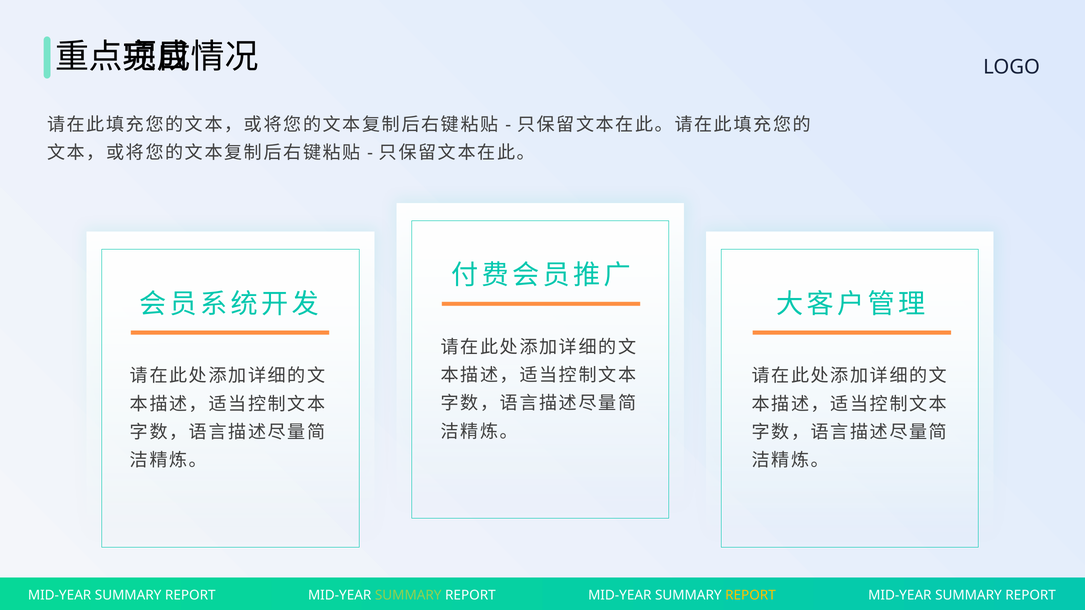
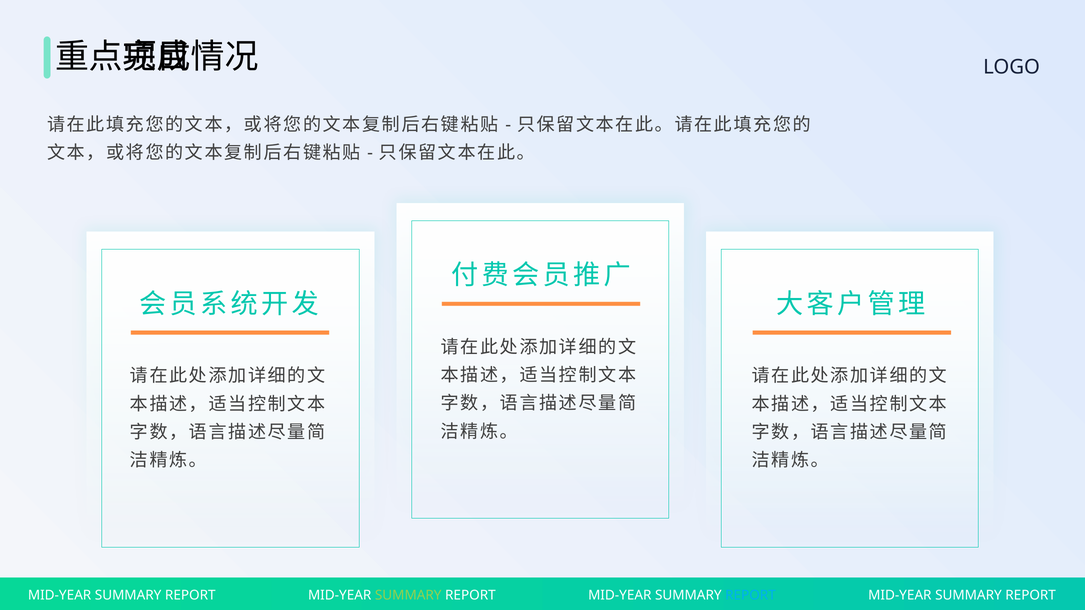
REPORT colour: yellow -> light blue (750, 596)
